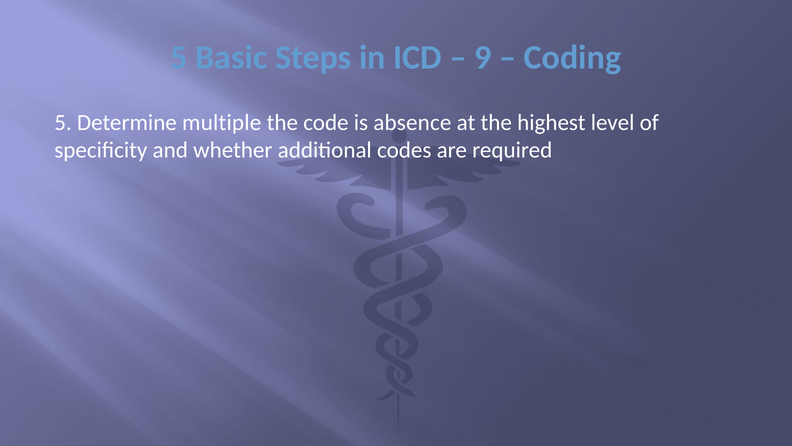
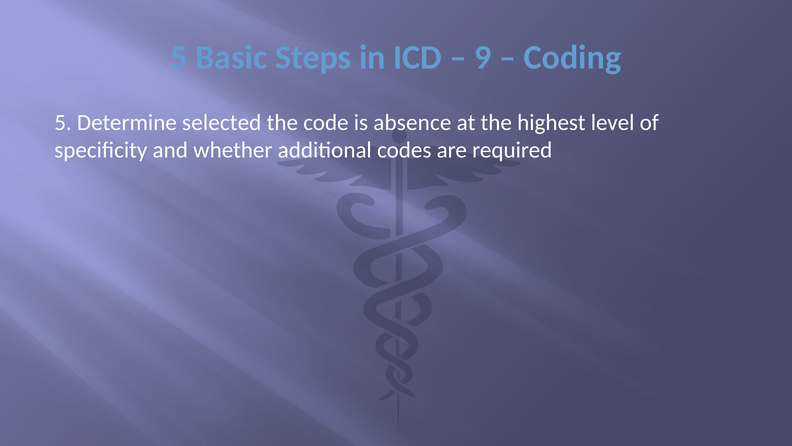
multiple: multiple -> selected (222, 122)
